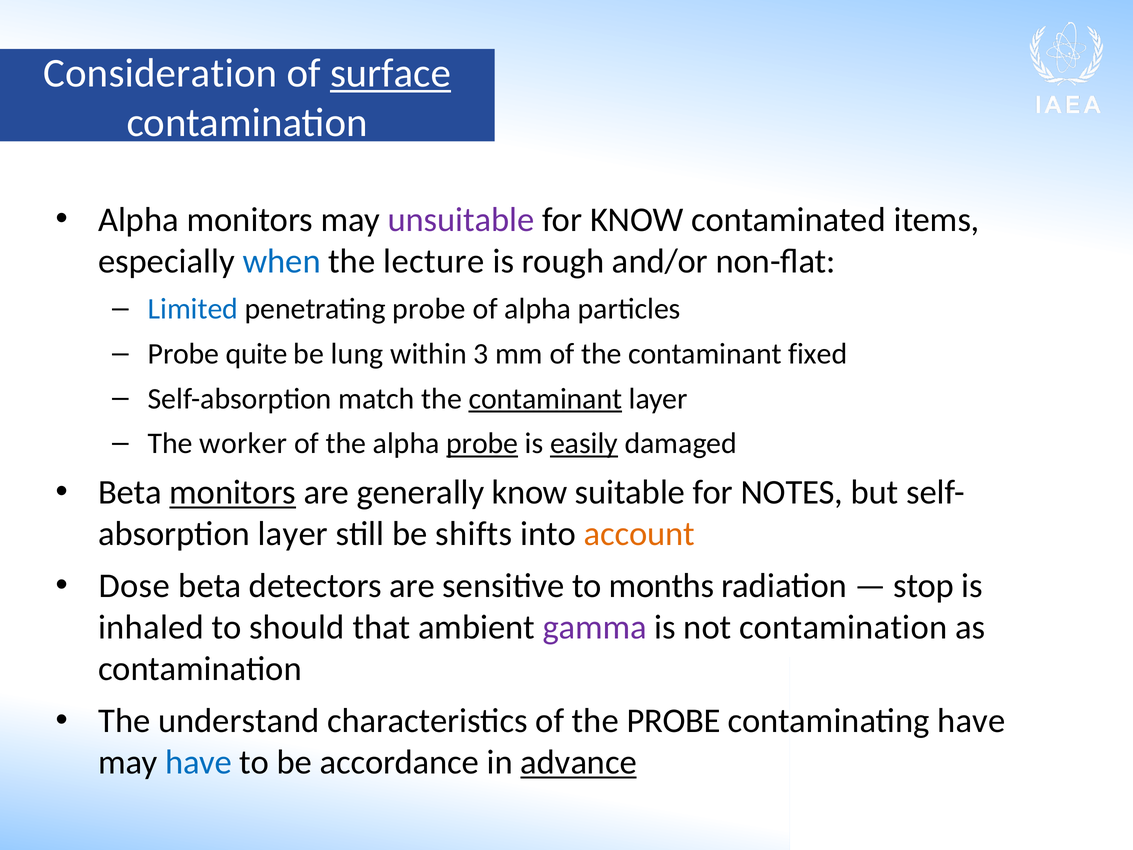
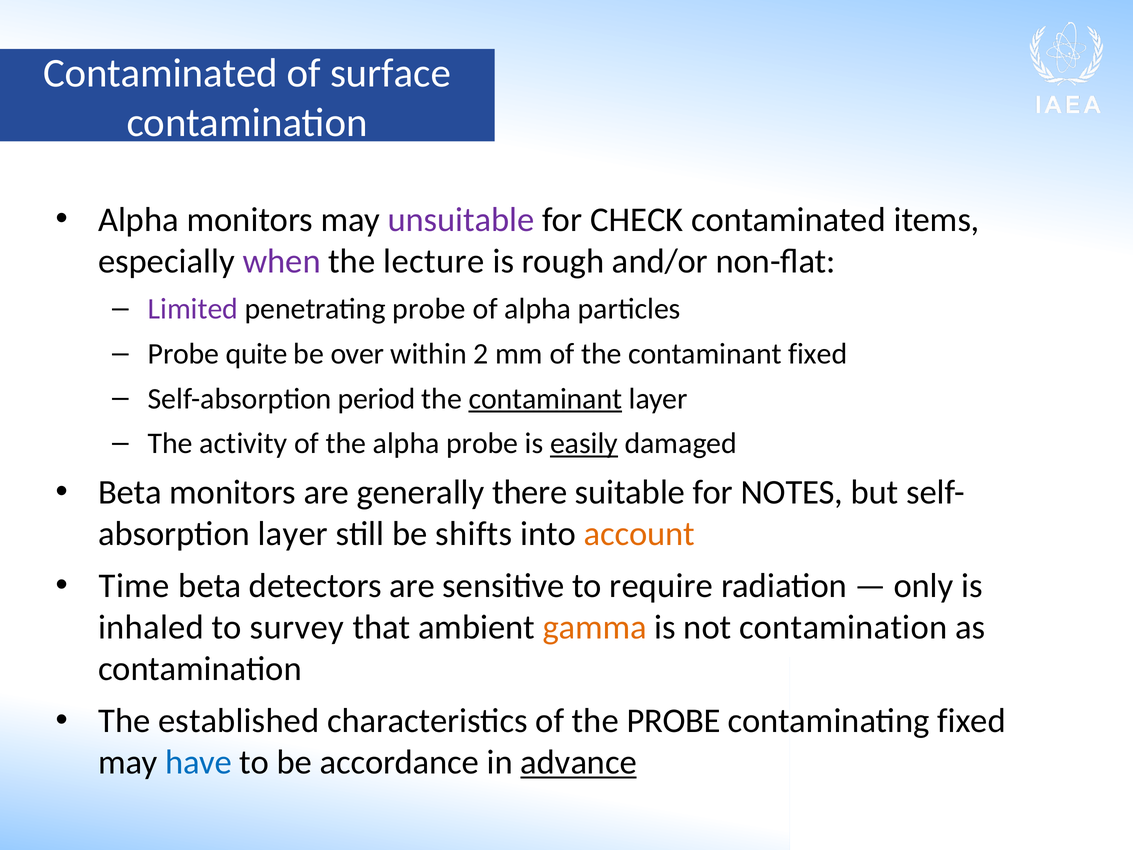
Consideration: Consideration -> Contaminated (160, 73)
surface underline: present -> none (390, 73)
for KNOW: KNOW -> CHECK (637, 220)
when colour: blue -> purple (282, 261)
Limited colour: blue -> purple (193, 309)
lung: lung -> over (357, 354)
3: 3 -> 2 (481, 354)
match: match -> period (377, 399)
worker: worker -> activity (243, 443)
probe underline: present -> none (482, 443)
monitors underline: present -> none (233, 492)
generally know: know -> there (530, 492)
Dose: Dose -> Time (134, 586)
months: months -> require (661, 586)
stop: stop -> only (924, 586)
should: should -> survey (297, 627)
gamma colour: purple -> orange (595, 627)
understand: understand -> established (239, 721)
contaminating have: have -> fixed (971, 721)
